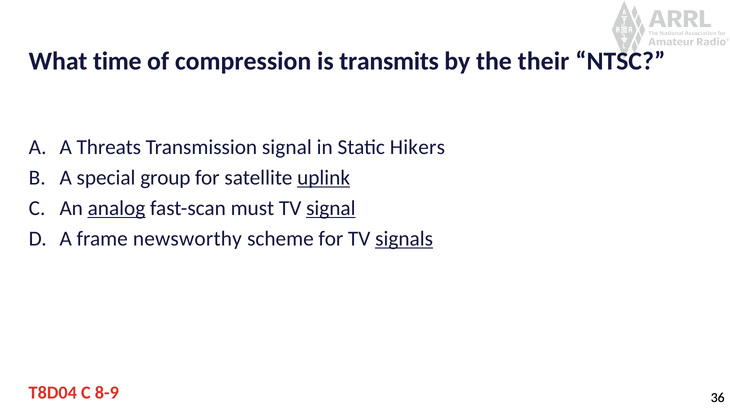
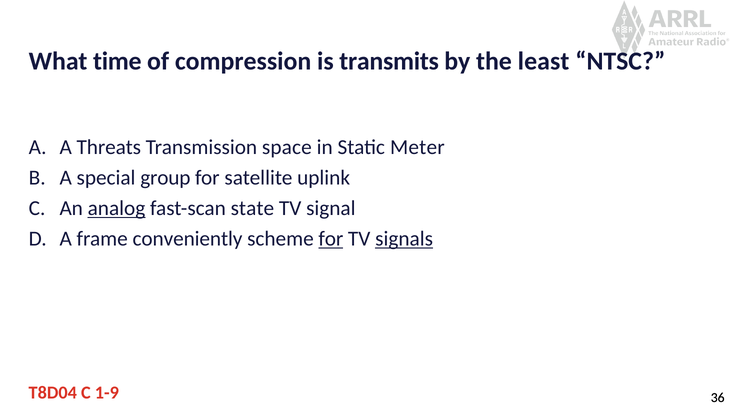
their: their -> least (544, 61)
Transmission signal: signal -> space (287, 147)
Hikers: Hikers -> Meter (417, 147)
uplink underline: present -> none (324, 178)
must: must -> state (252, 209)
signal underline: present -> none (331, 209)
newsworthy: newsworthy -> conveniently (188, 239)
for underline: none -> present (331, 239)
8-9: 8-9 -> 1-9 (107, 393)
